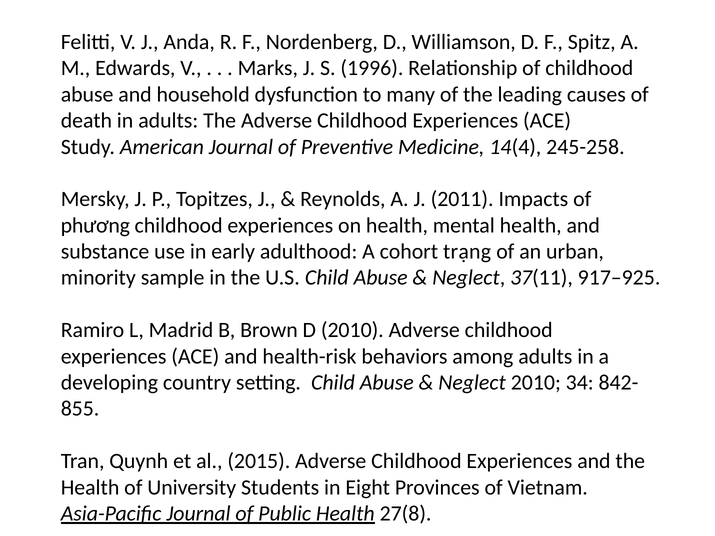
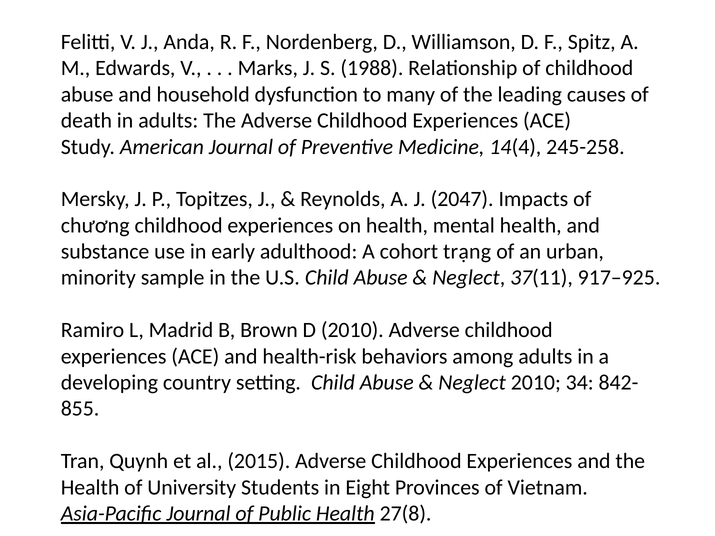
1996: 1996 -> 1988 (372, 68)
2011: 2011 -> 2047 (462, 199)
phương: phương -> chương (95, 226)
